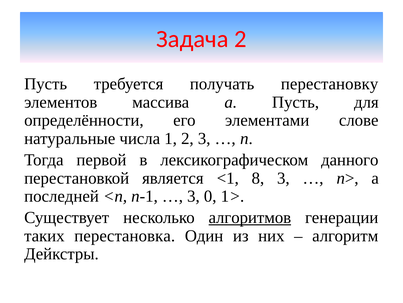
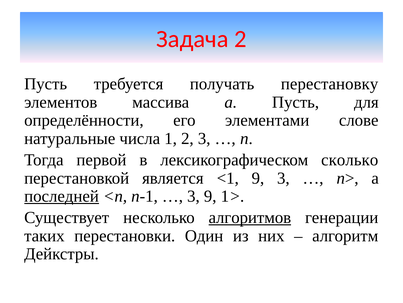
данного: данного -> сколько (350, 160)
<1 8: 8 -> 9 (258, 178)
последней underline: none -> present (62, 196)
3 0: 0 -> 9 (210, 196)
перестановка: перестановка -> перестановки (125, 235)
